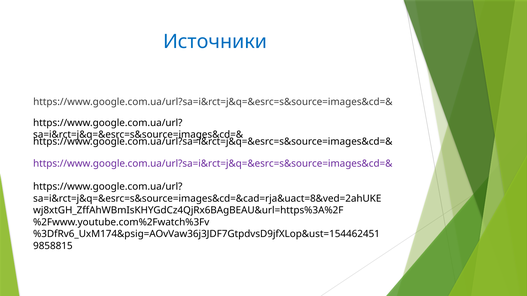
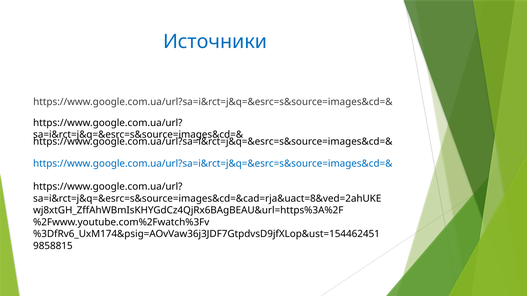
https://www.google.com.ua/url?sa=i&rct=j&q=&esrc=s&source=images&cd=& colour: purple -> blue (213, 164)
